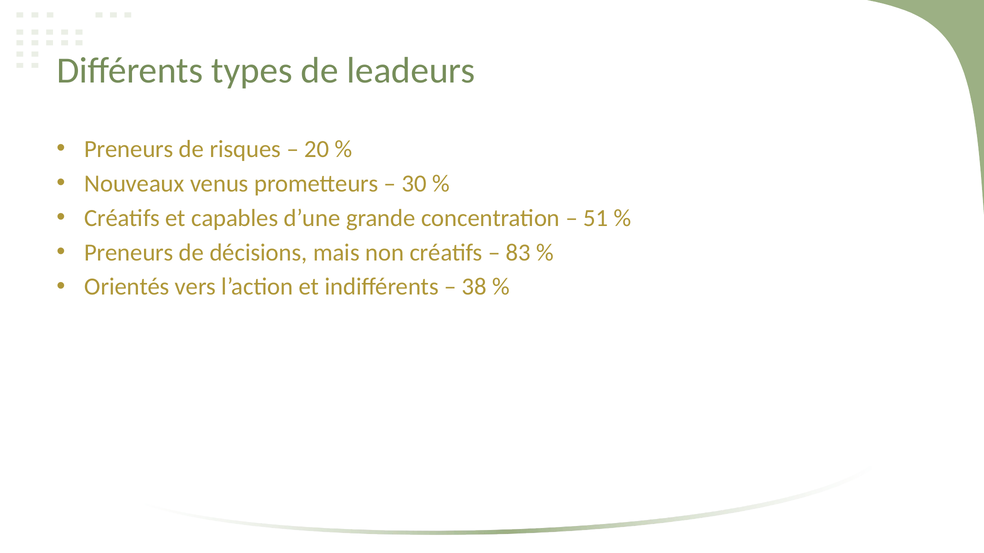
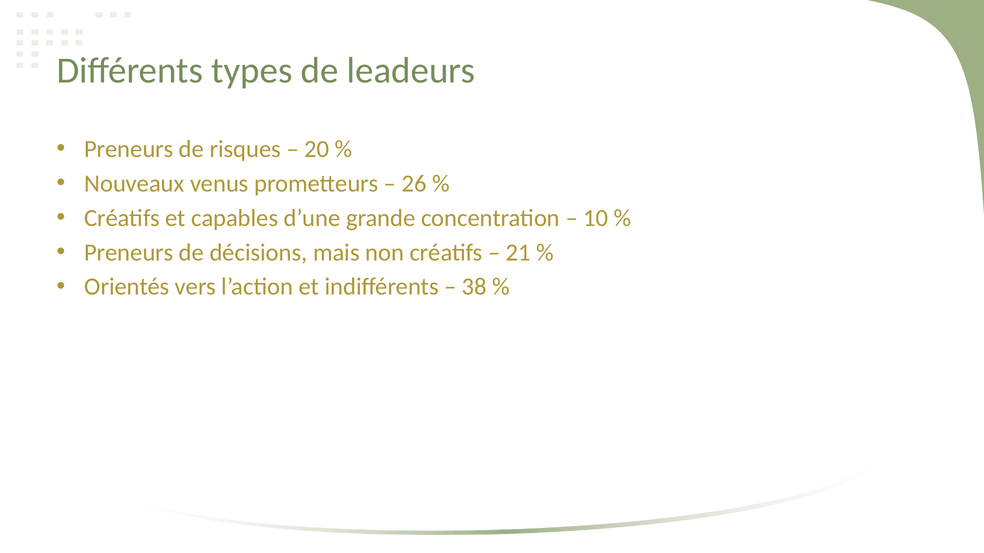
30: 30 -> 26 (414, 184)
51: 51 -> 10 (596, 218)
83: 83 -> 21 (518, 253)
